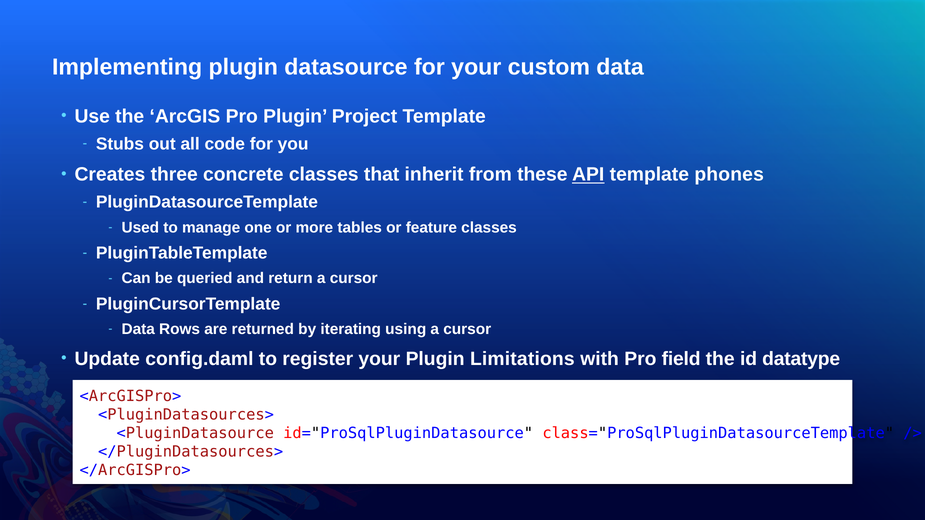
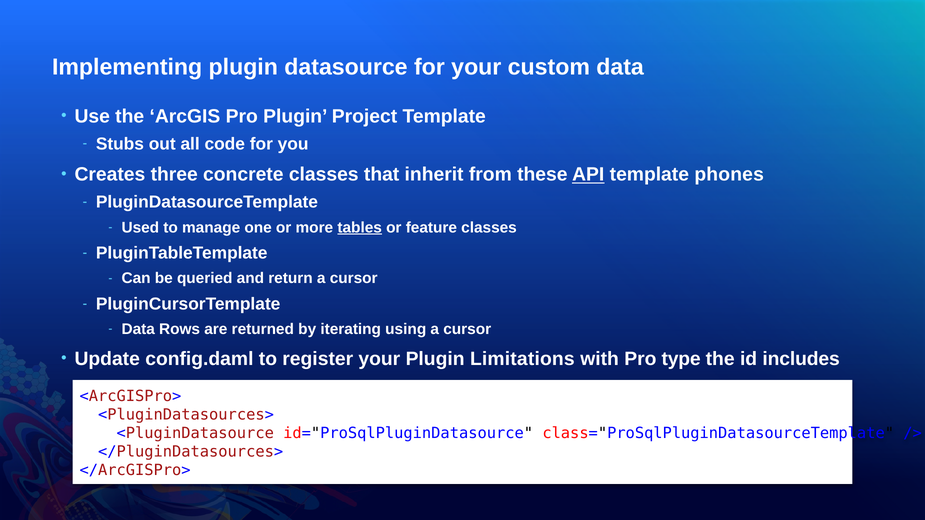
tables underline: none -> present (360, 228)
field: field -> type (681, 359)
datatype: datatype -> includes (801, 359)
